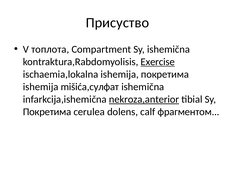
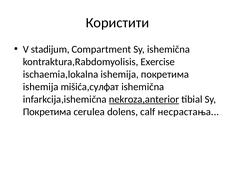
Присуство: Присуство -> Користити (117, 23)
топлота: топлота -> stadijum (50, 49)
Exercise underline: present -> none (158, 62)
фрагментом: фрагментом -> несрастања (188, 112)
